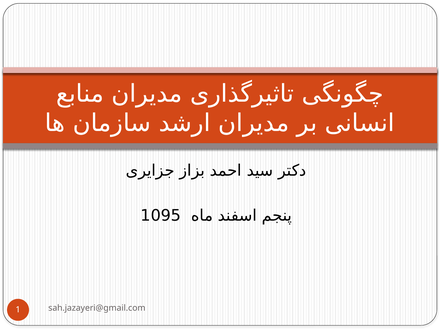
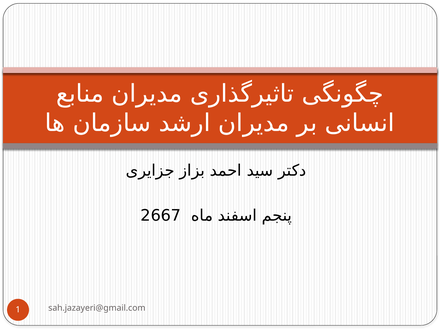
1095: 1095 -> 2667 (161, 216)
